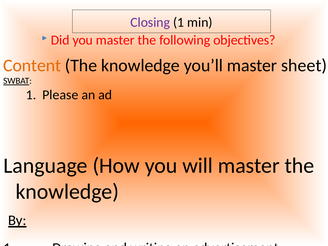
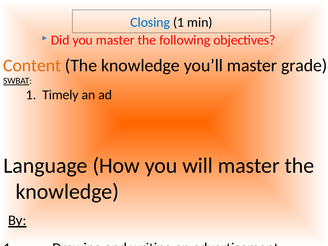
Closing colour: purple -> blue (150, 22)
sheet: sheet -> grade (304, 65)
Please: Please -> Timely (60, 95)
